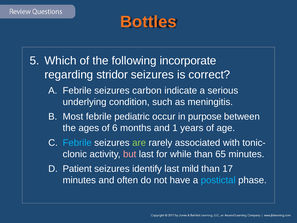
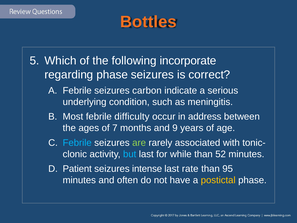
regarding stridor: stridor -> phase (112, 75)
pediatric: pediatric -> difficulty (132, 116)
purpose: purpose -> address (205, 116)
6: 6 -> 7 (115, 128)
1: 1 -> 9 (175, 128)
but colour: pink -> light blue (130, 154)
65: 65 -> 52 (221, 154)
identify: identify -> intense (147, 169)
mild: mild -> rate (190, 169)
17: 17 -> 95 (228, 169)
postictal colour: light blue -> yellow (218, 180)
